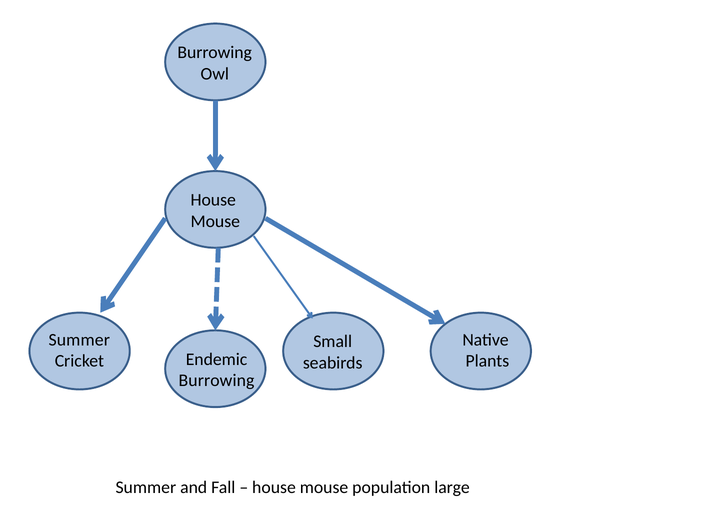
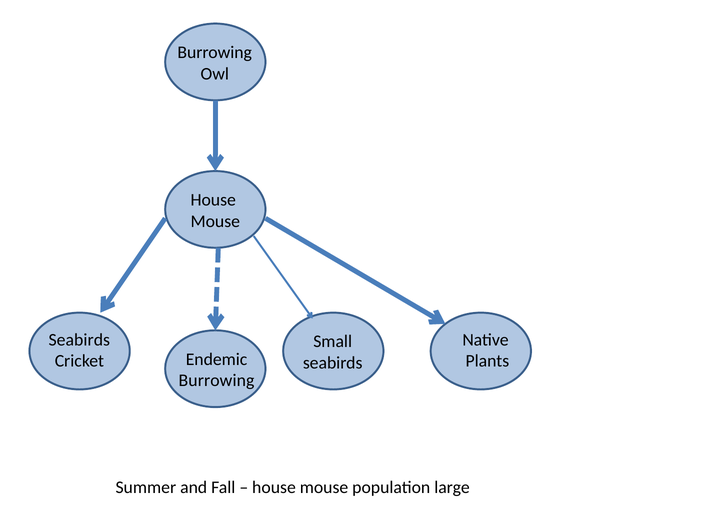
Summer: Summer -> Seabirds (79, 340)
